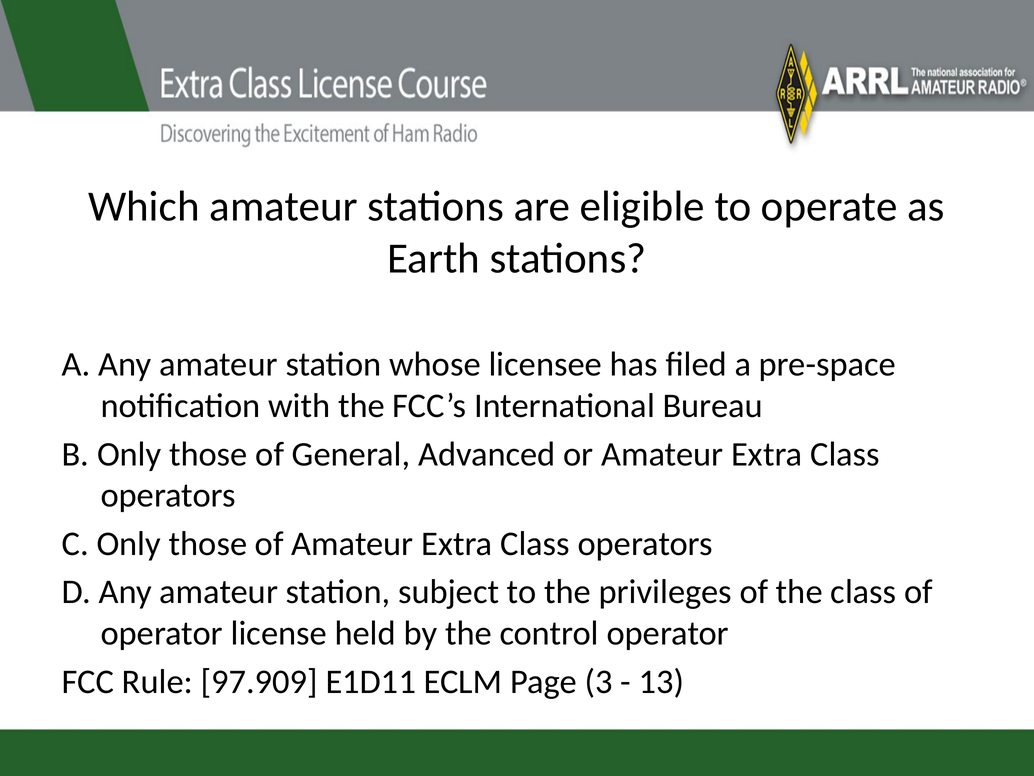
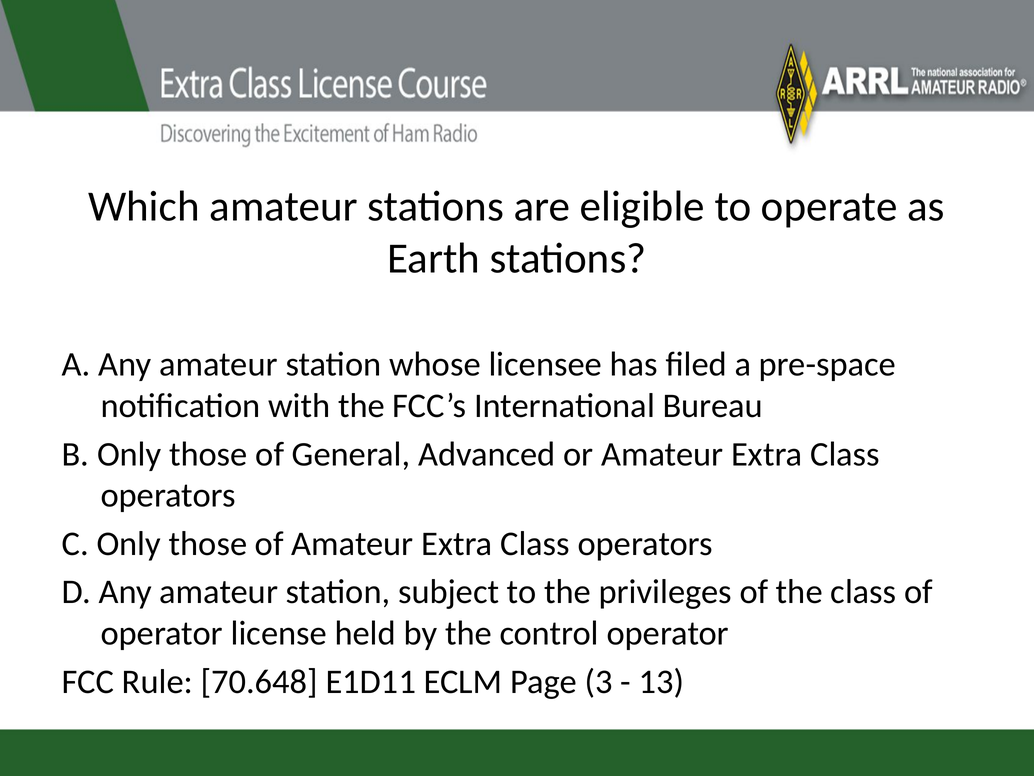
97.909: 97.909 -> 70.648 (259, 681)
